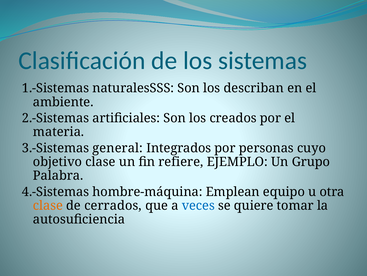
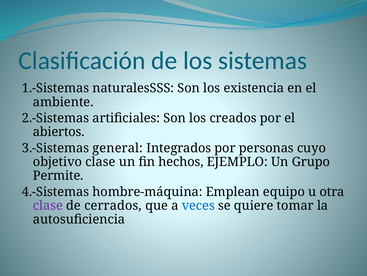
describan: describan -> existencia (254, 88)
materia: materia -> abiertos (59, 132)
refiere: refiere -> hechos (181, 162)
Palabra: Palabra -> Permite (58, 175)
clase colour: orange -> purple (48, 205)
